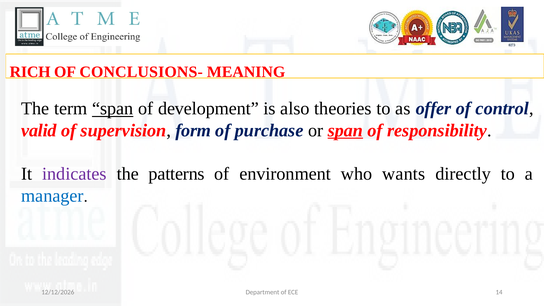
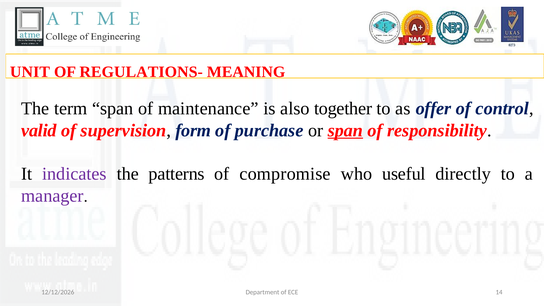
RICH: RICH -> UNIT (30, 72)
CONCLUSIONS-: CONCLUSIONS- -> REGULATIONS- (141, 72)
span underline: present -> none (113, 109)
development: development -> maintenance (208, 109)
theories: theories -> together (343, 109)
environment: environment -> compromise (285, 174)
wants: wants -> useful (404, 174)
manager colour: blue -> purple (52, 196)
